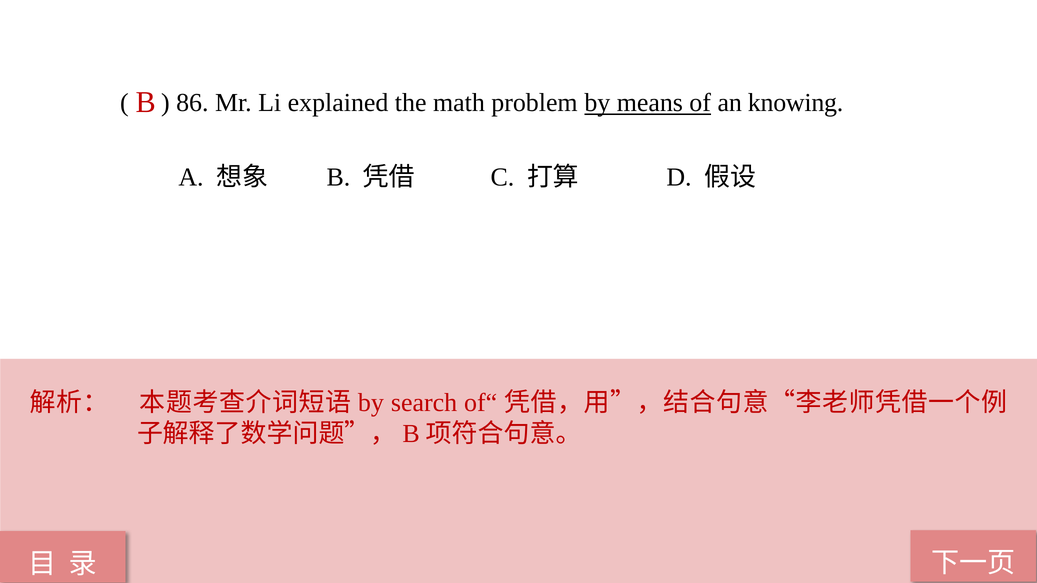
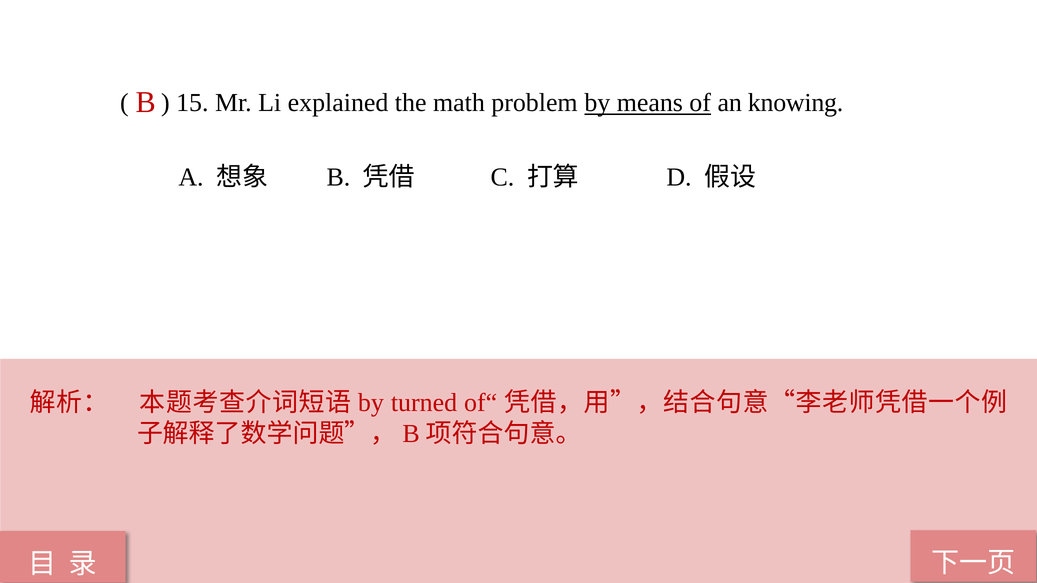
86: 86 -> 15 (192, 103)
search: search -> turned (424, 403)
